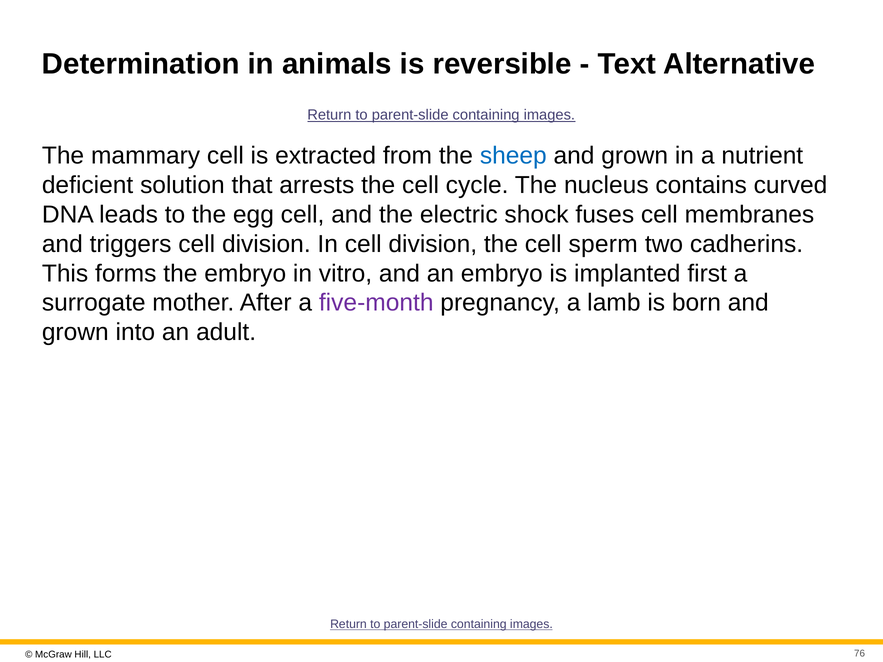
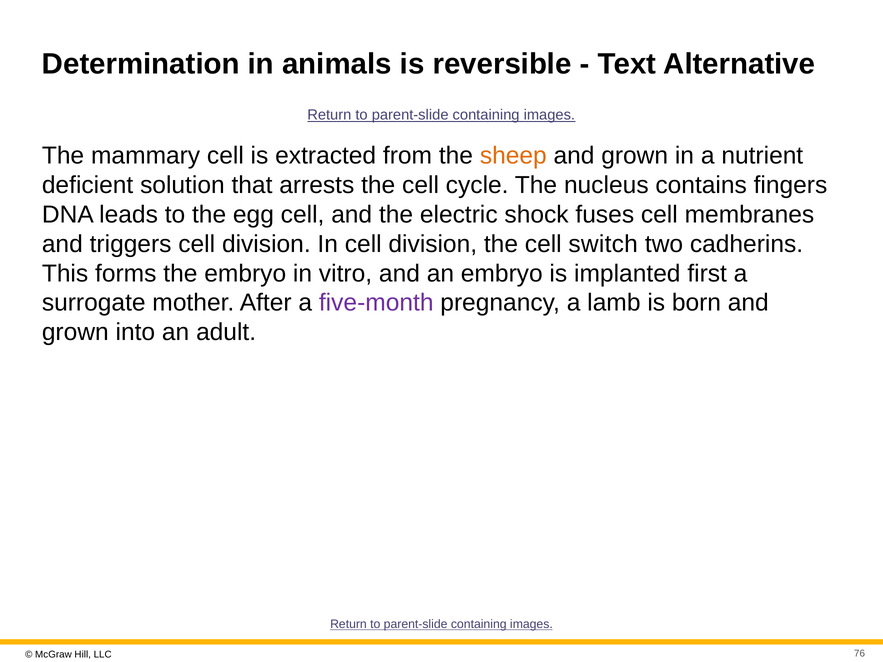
sheep colour: blue -> orange (513, 156)
curved: curved -> fingers (790, 185)
sperm: sperm -> switch (603, 244)
